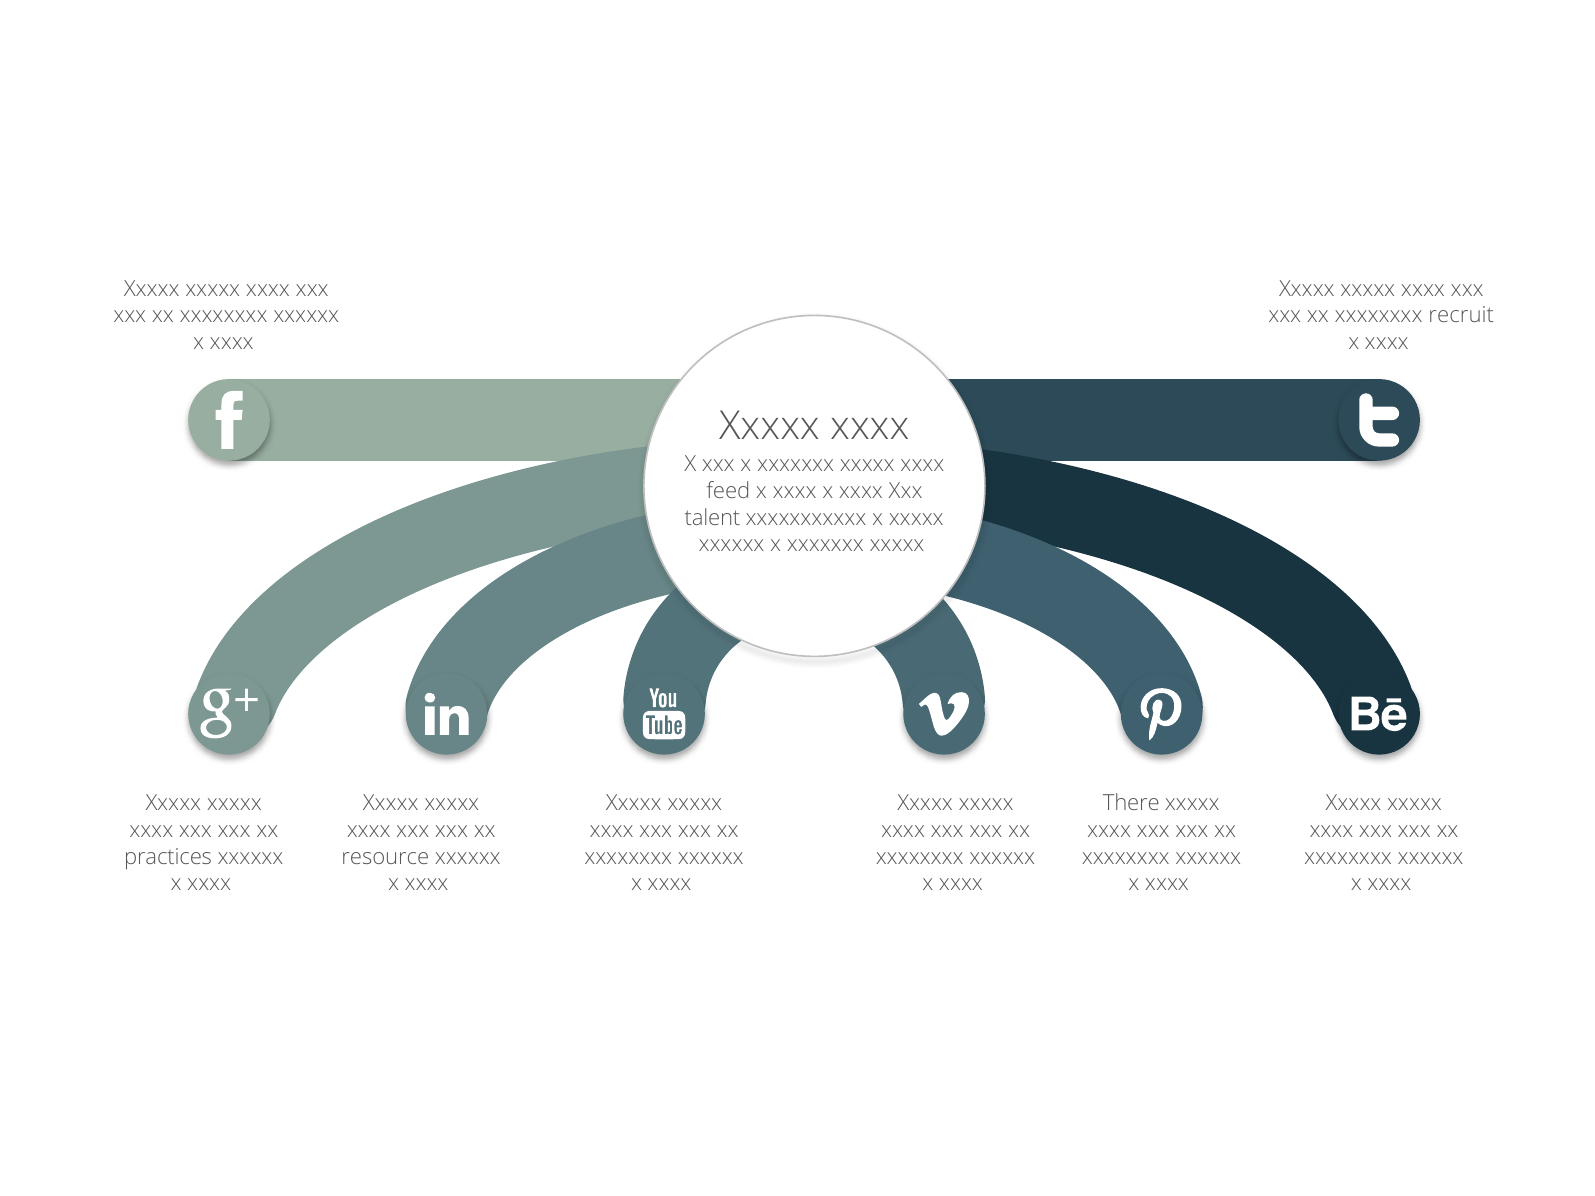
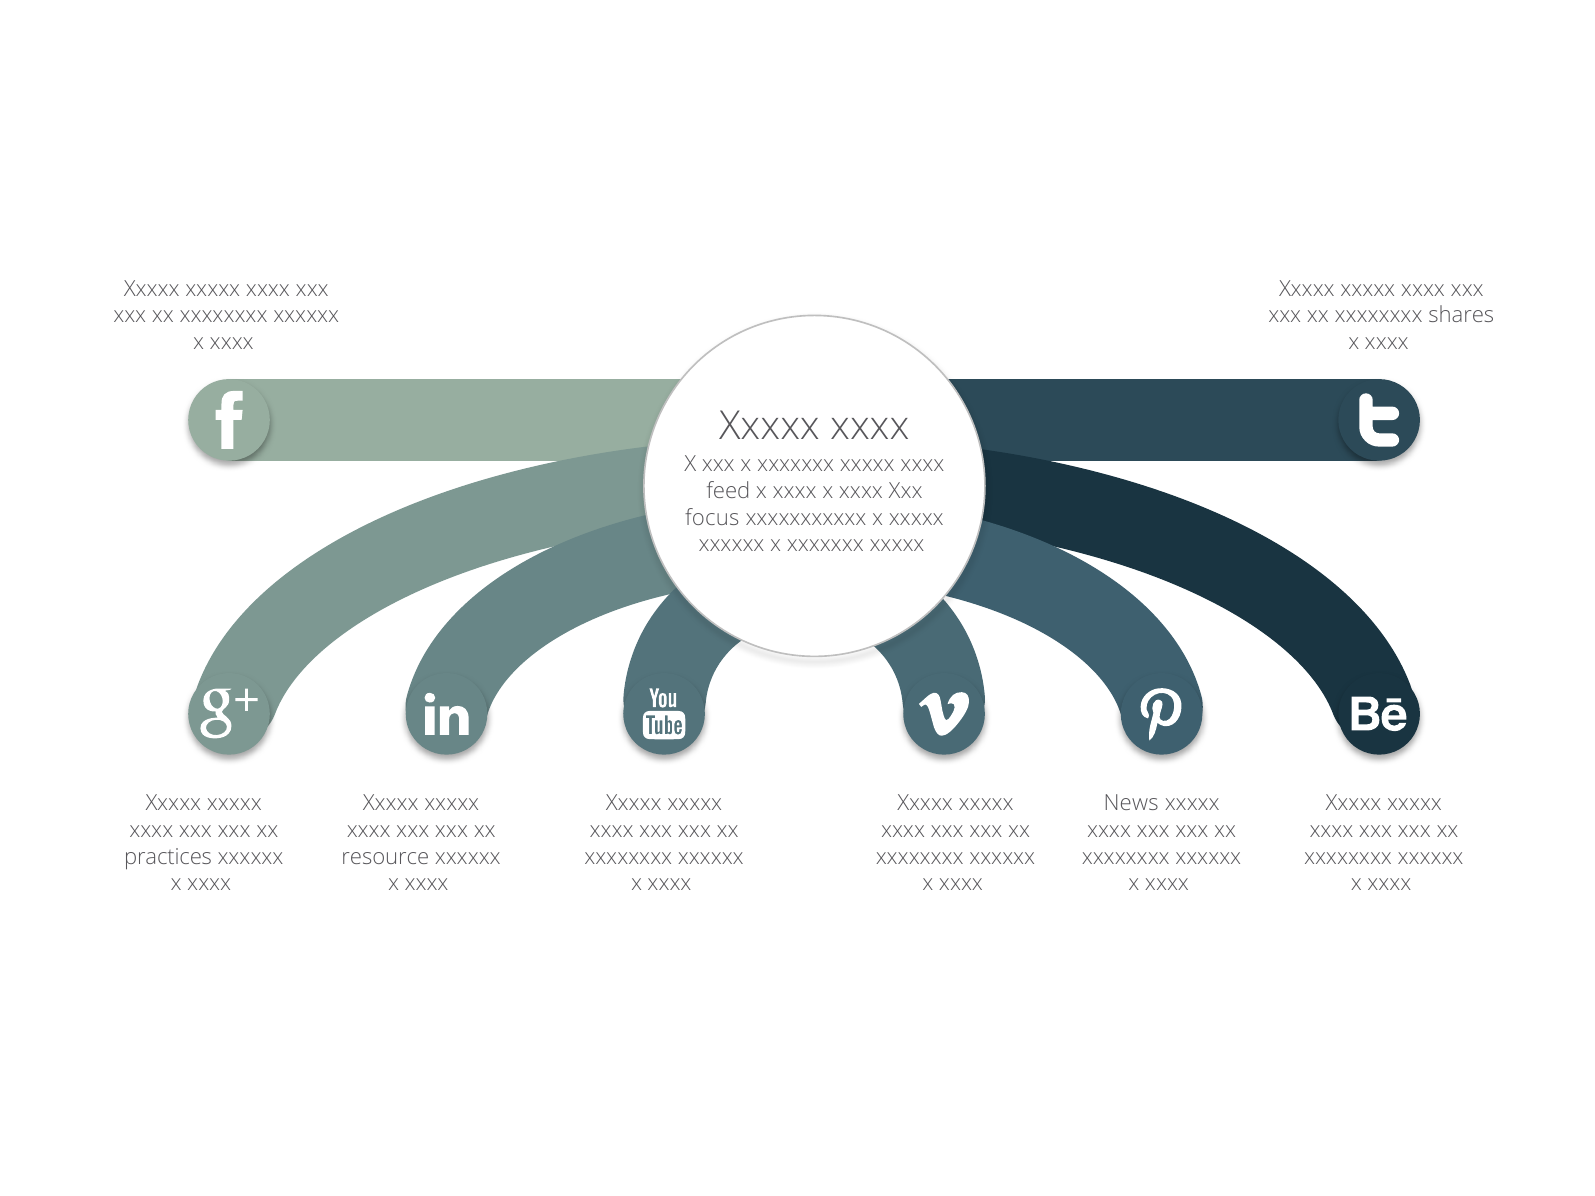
recruit: recruit -> shares (1461, 315)
talent: talent -> focus (712, 518)
There: There -> News (1131, 804)
